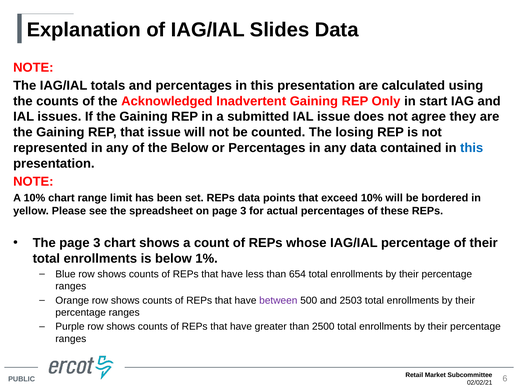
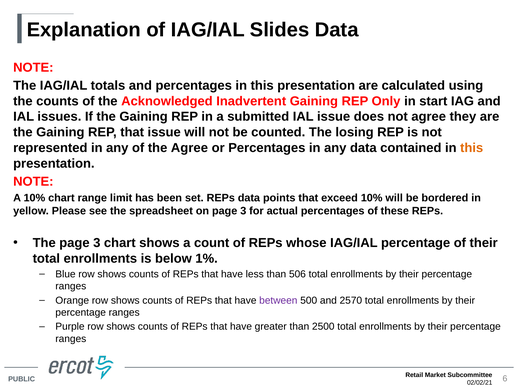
the Below: Below -> Agree (189, 148)
this colour: blue -> orange (472, 148)
654: 654 -> 506 (297, 274)
2503: 2503 -> 2570 (351, 301)
